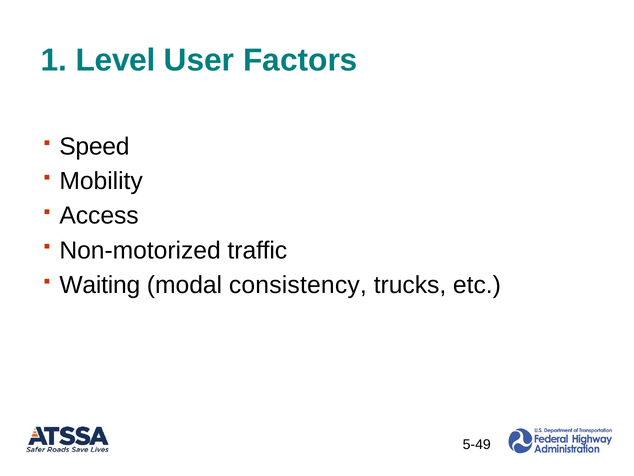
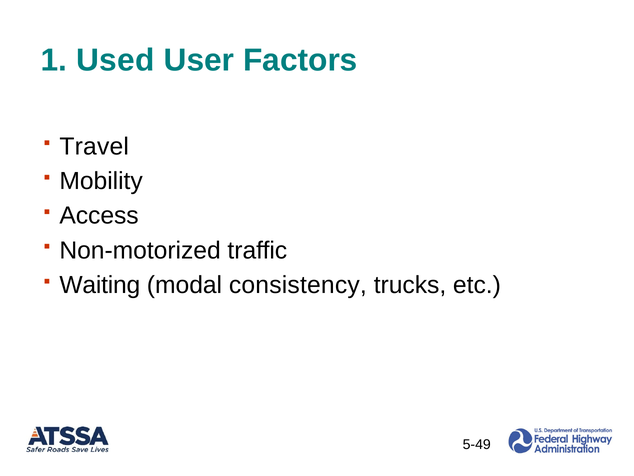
Level: Level -> Used (115, 60)
Speed: Speed -> Travel (94, 146)
